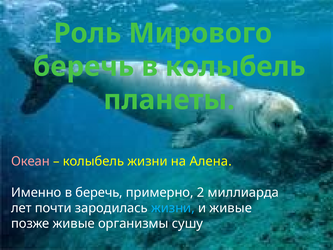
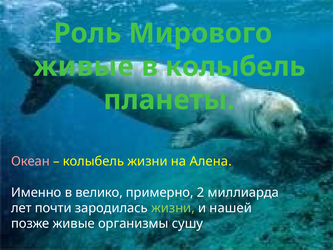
беречь: беречь -> живые (83, 67)
в беречь: беречь -> велико (99, 192)
жизни colour: light blue -> light green (173, 208)
и живые: живые -> нашей (231, 208)
